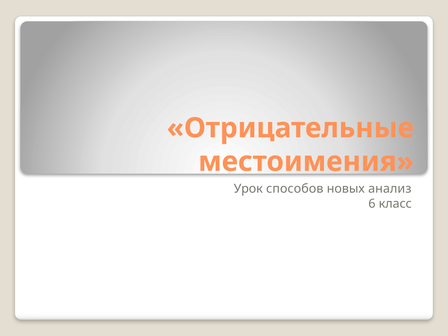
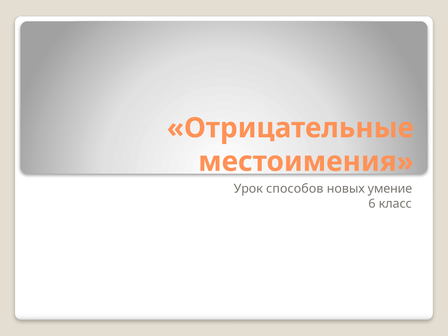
анализ: анализ -> умение (390, 189)
